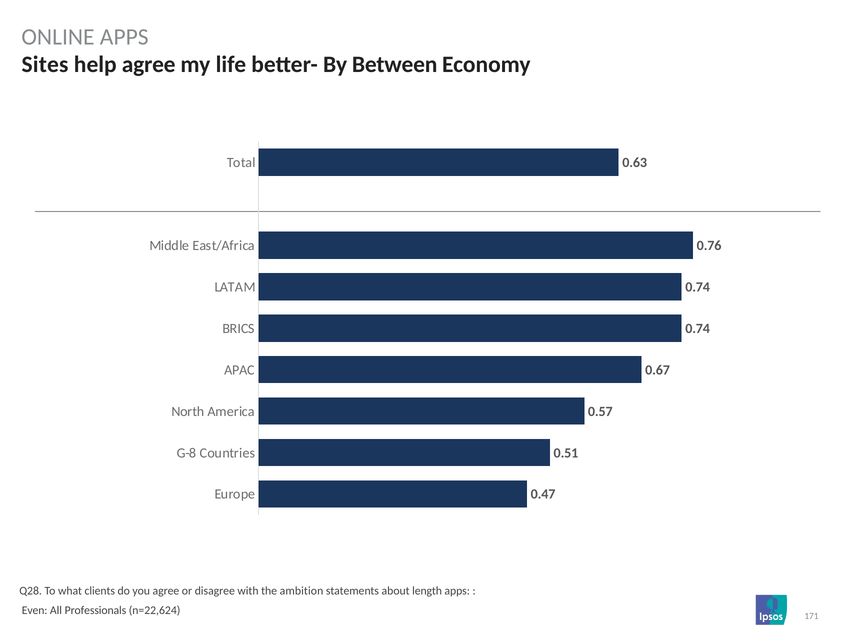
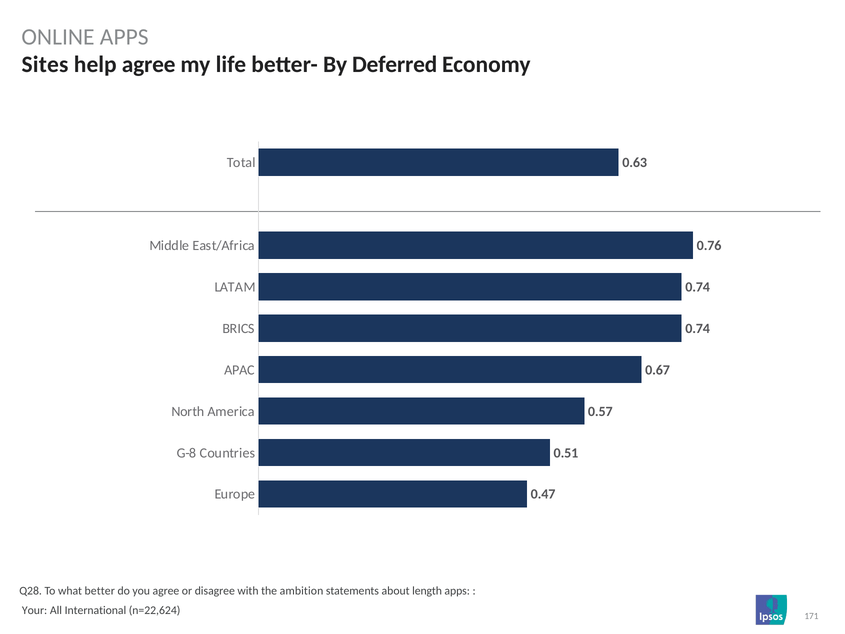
Between: Between -> Deferred (395, 64)
clients: clients -> better (100, 591)
Even: Even -> Your (35, 610)
Professionals: Professionals -> International (95, 610)
